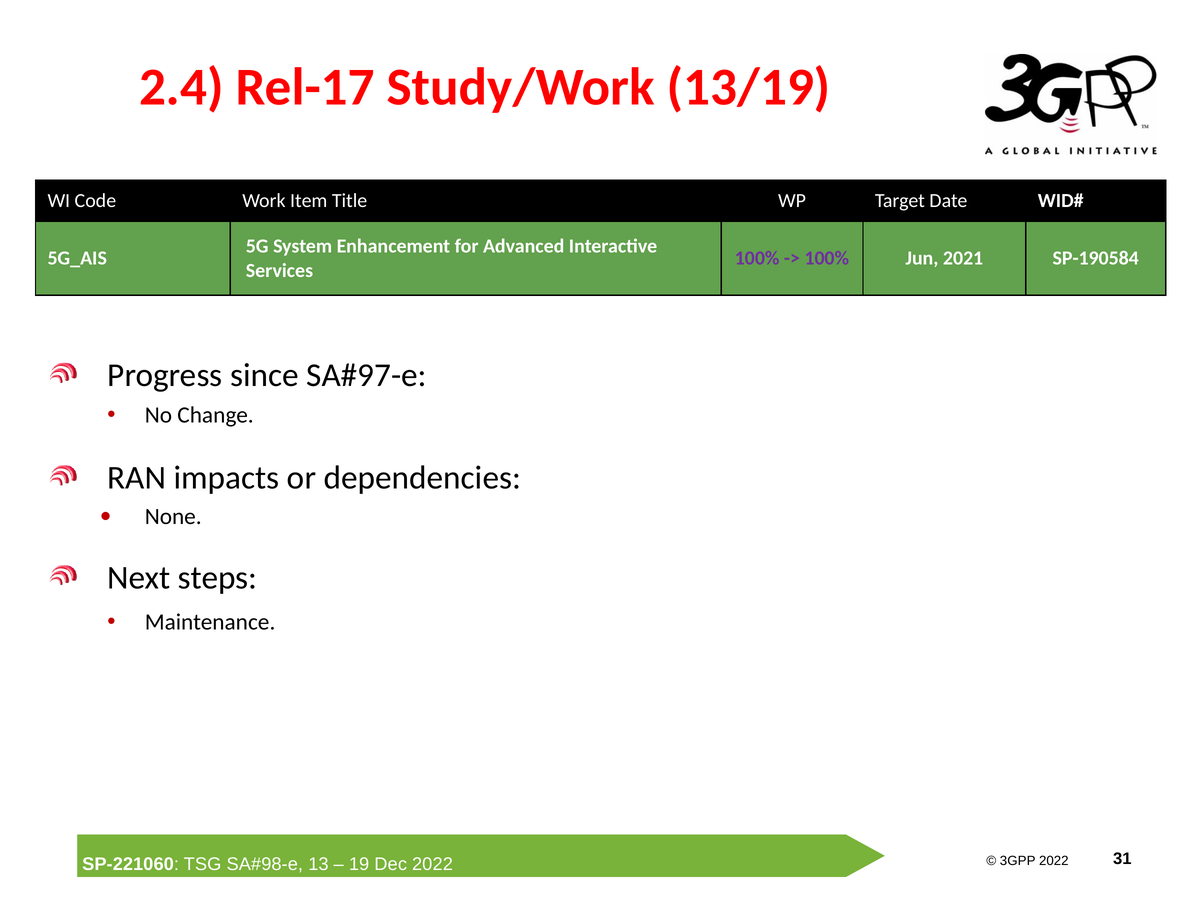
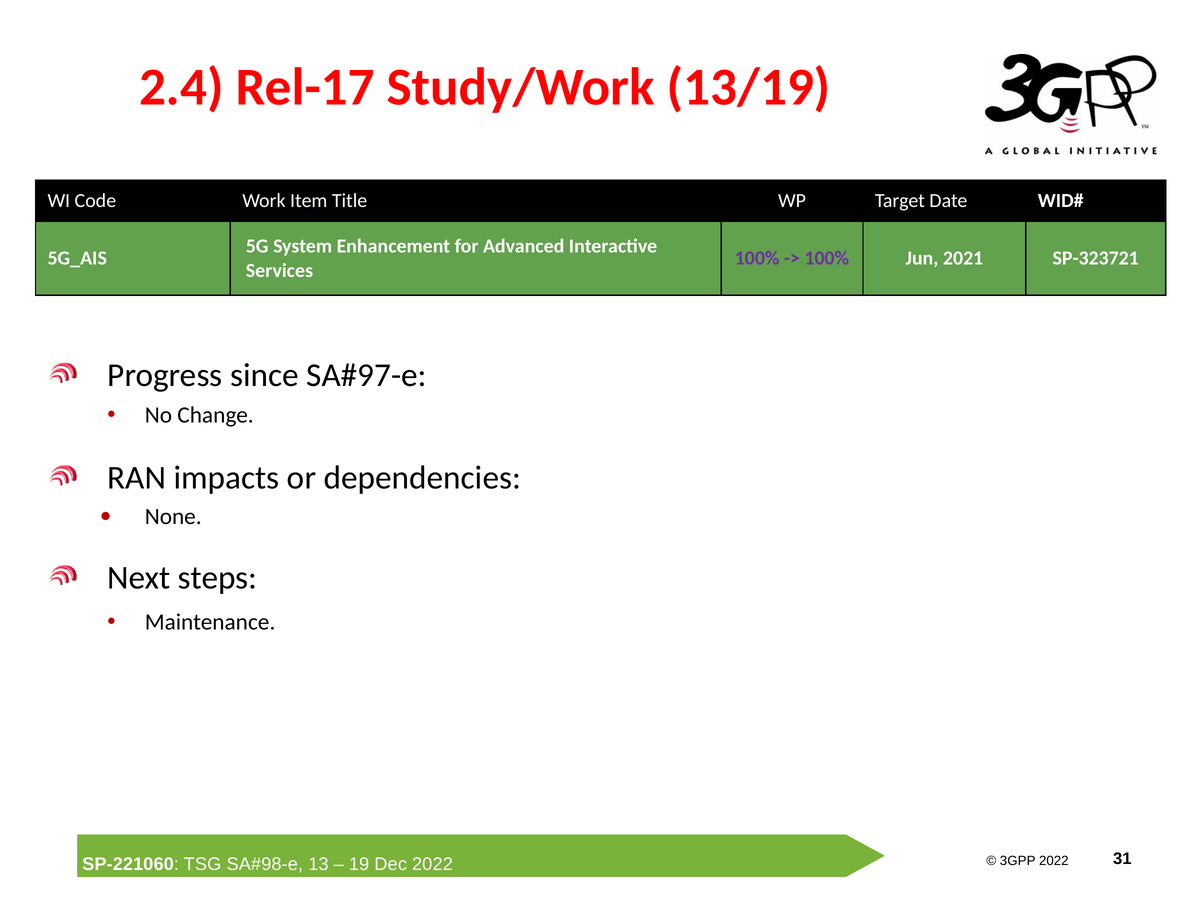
SP-190584: SP-190584 -> SP-323721 (1096, 258)
